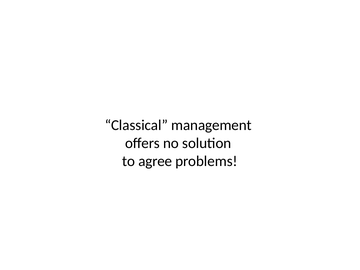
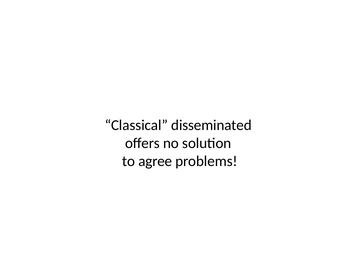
management: management -> disseminated (211, 125)
